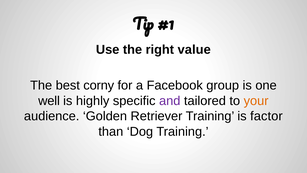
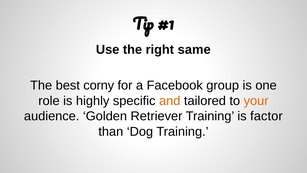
value: value -> same (194, 50)
well: well -> role (49, 101)
and colour: purple -> orange (170, 101)
